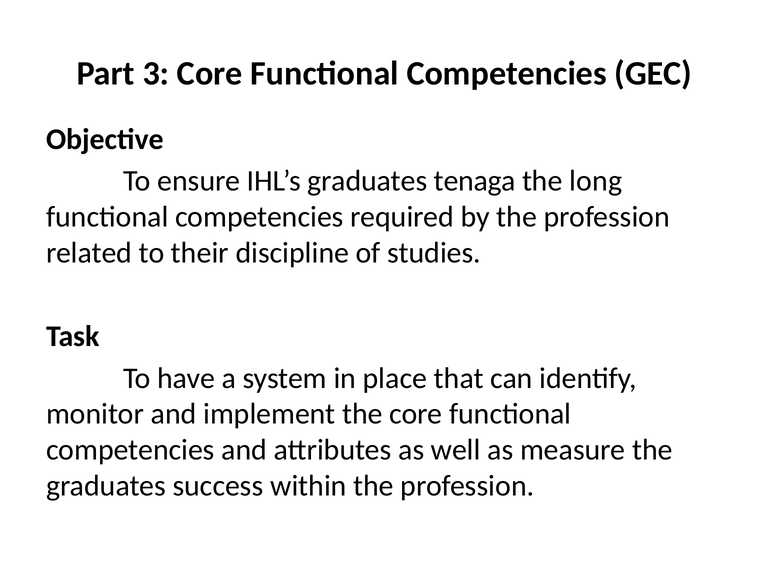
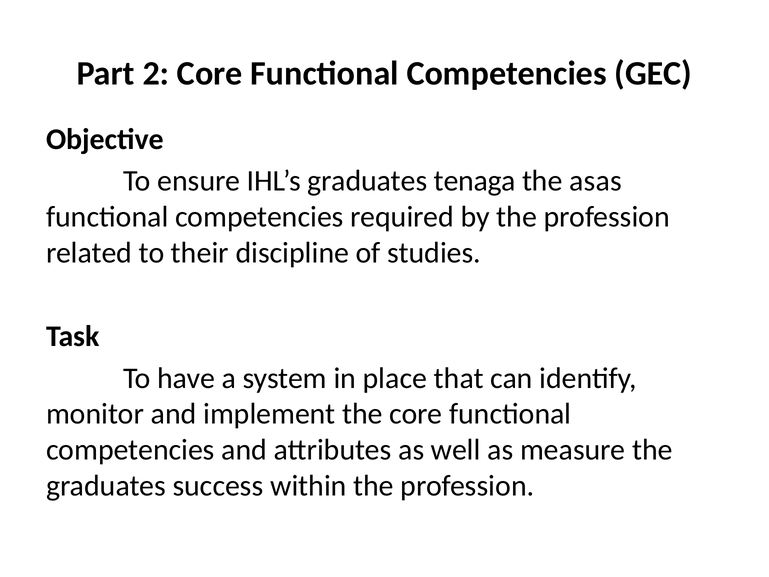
3: 3 -> 2 (156, 74)
long: long -> asas (596, 181)
